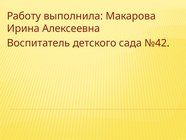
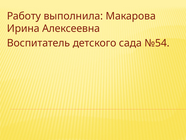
№42: №42 -> №54 (157, 43)
